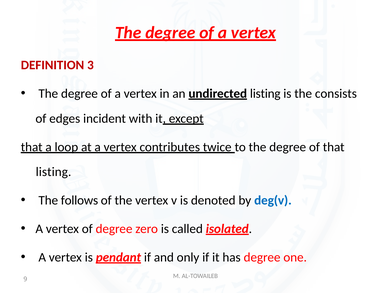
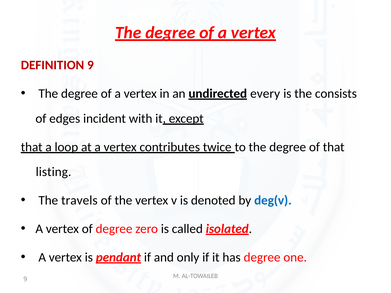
DEFINITION 3: 3 -> 9 (90, 65)
undirected listing: listing -> every (265, 94)
follows: follows -> travels (79, 201)
